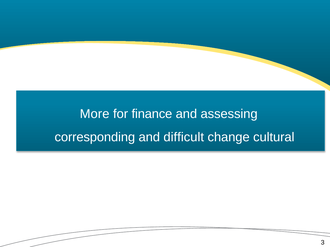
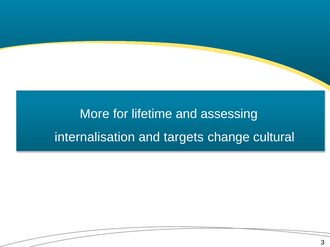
finance: finance -> lifetime (152, 114)
corresponding: corresponding -> internalisation (95, 137)
difficult: difficult -> targets (184, 137)
